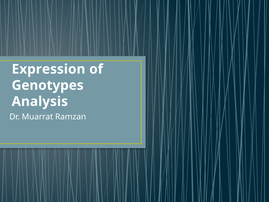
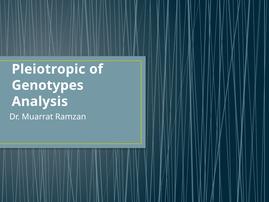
Expression: Expression -> Pleiotropic (48, 69)
